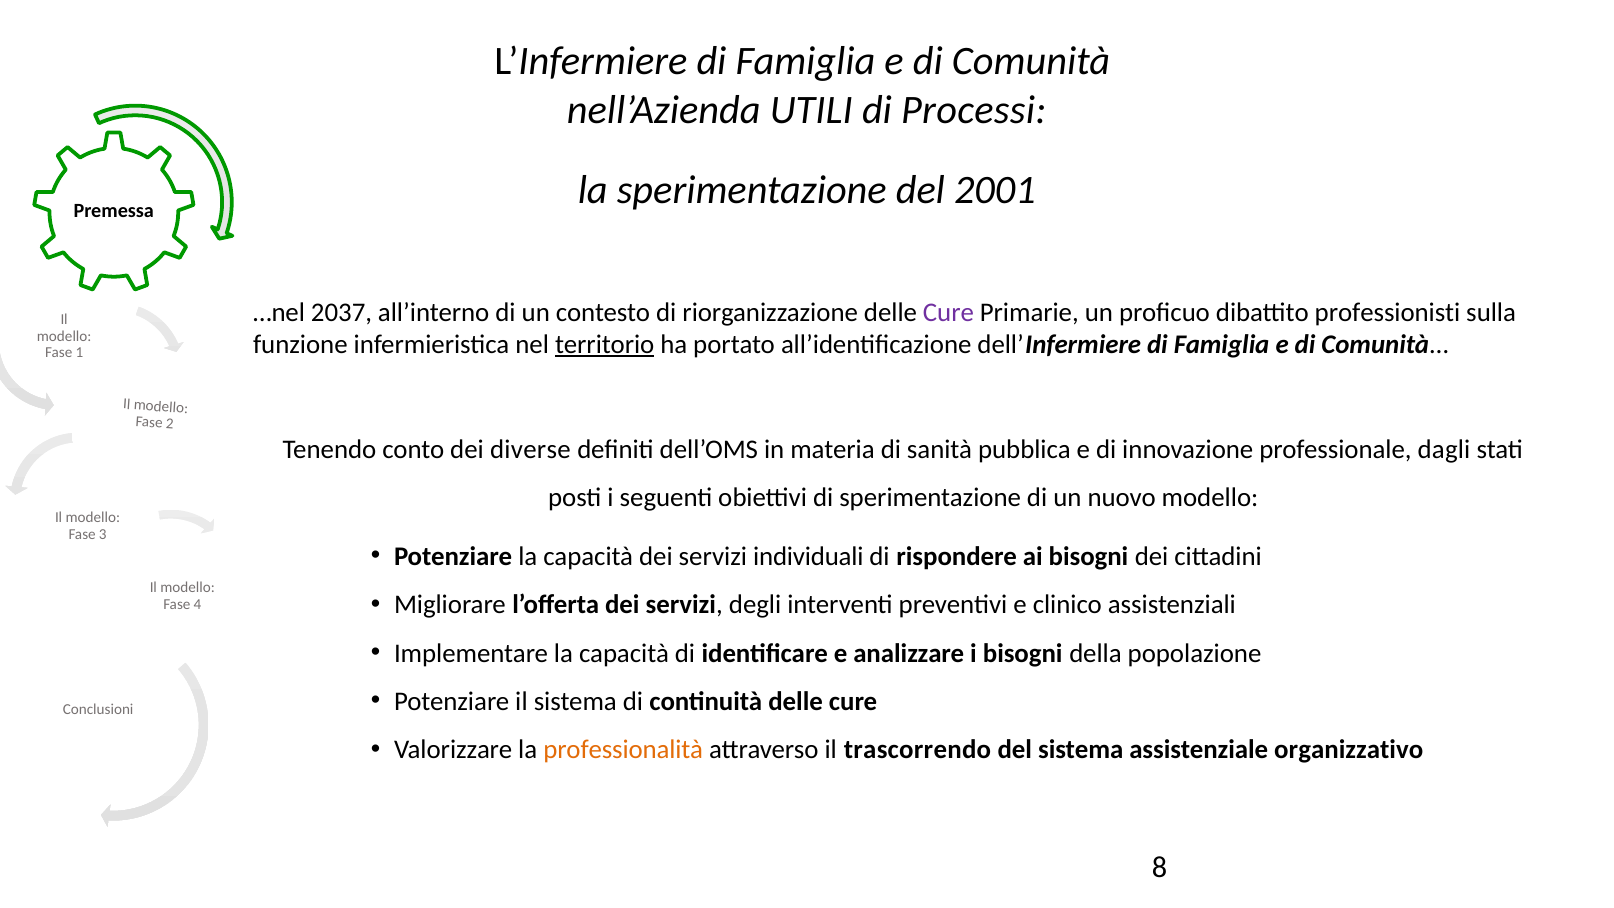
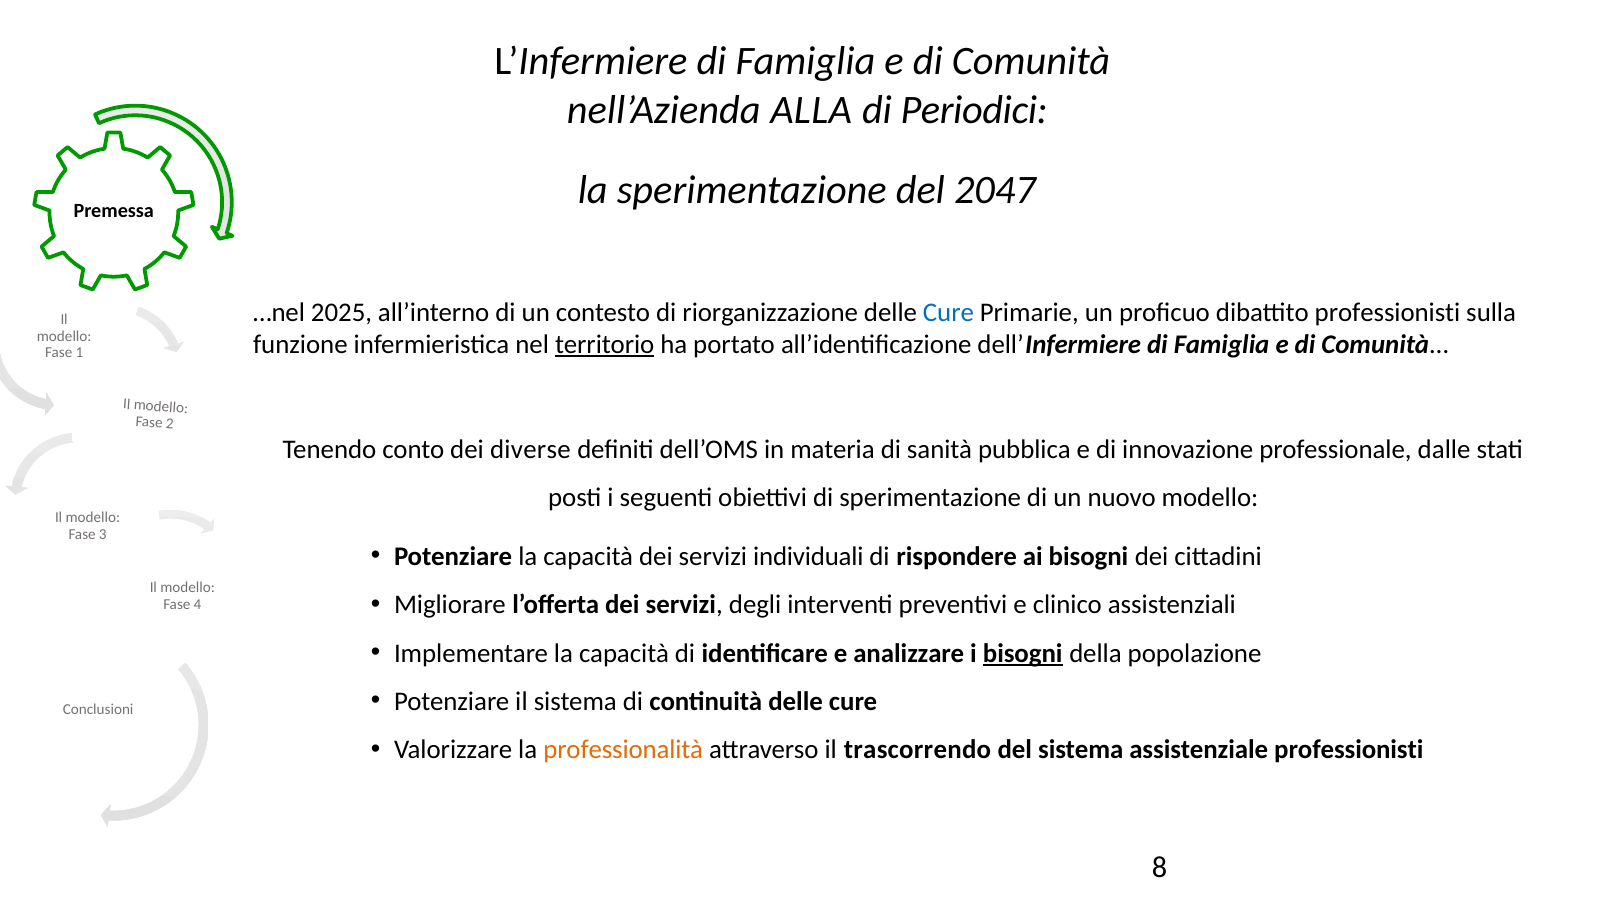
UTILI: UTILI -> ALLA (811, 110)
Processi: Processi -> Periodici (974, 110)
2001: 2001 -> 2047 (995, 191)
2037: 2037 -> 2025 (342, 312)
Cure colour: purple -> blue (948, 312)
dagli: dagli -> dalle (1444, 449)
bisogni underline: none -> present (1023, 653)
assistenziale organizzativo: organizzativo -> professionisti (1349, 750)
